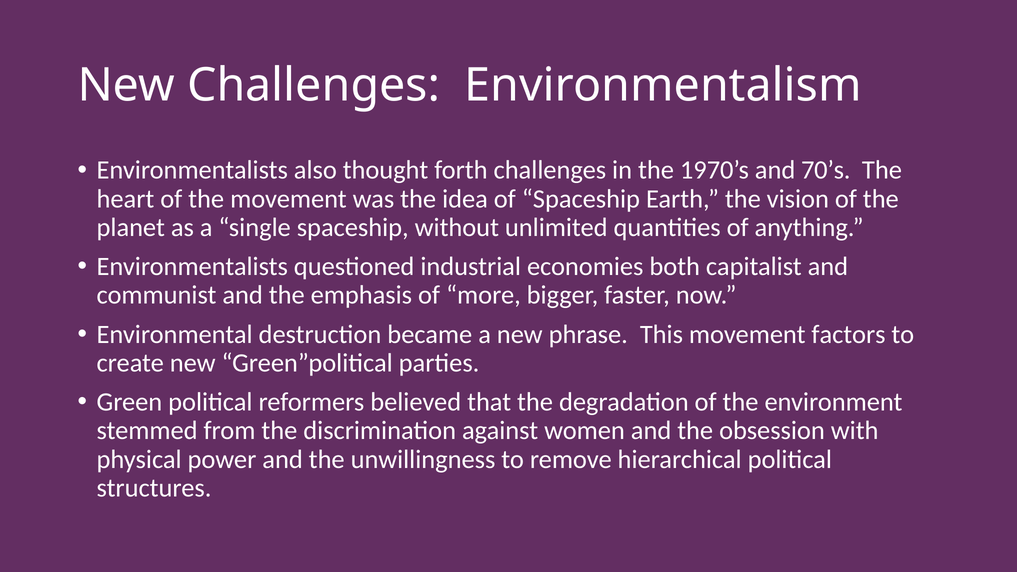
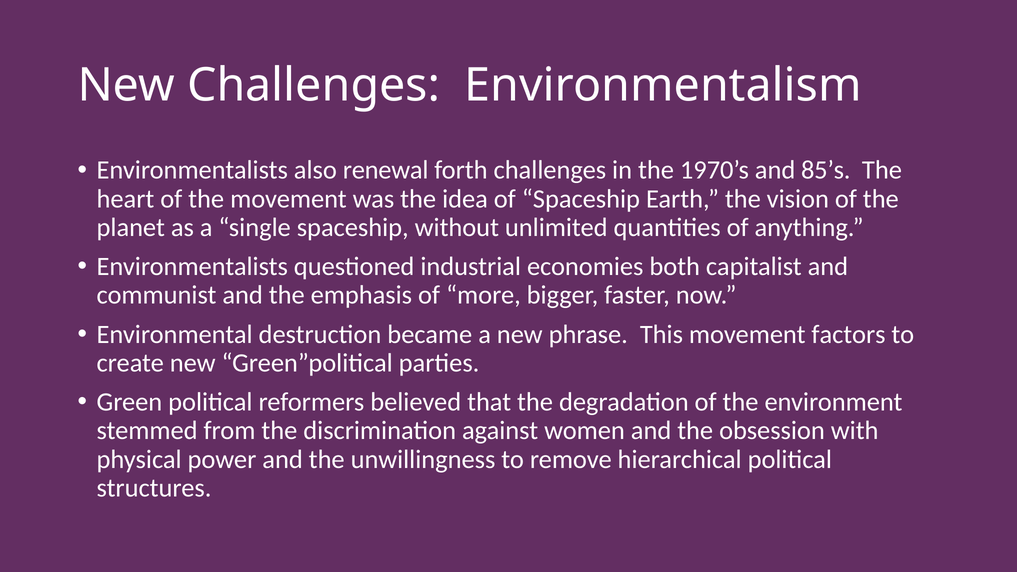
thought: thought -> renewal (386, 170)
70’s: 70’s -> 85’s (826, 170)
